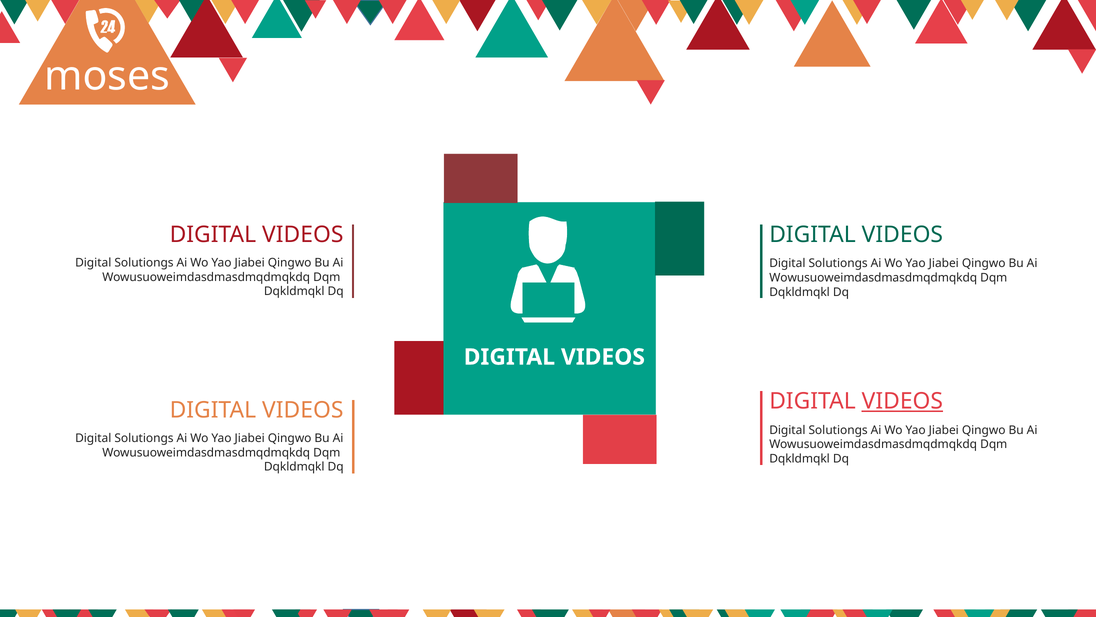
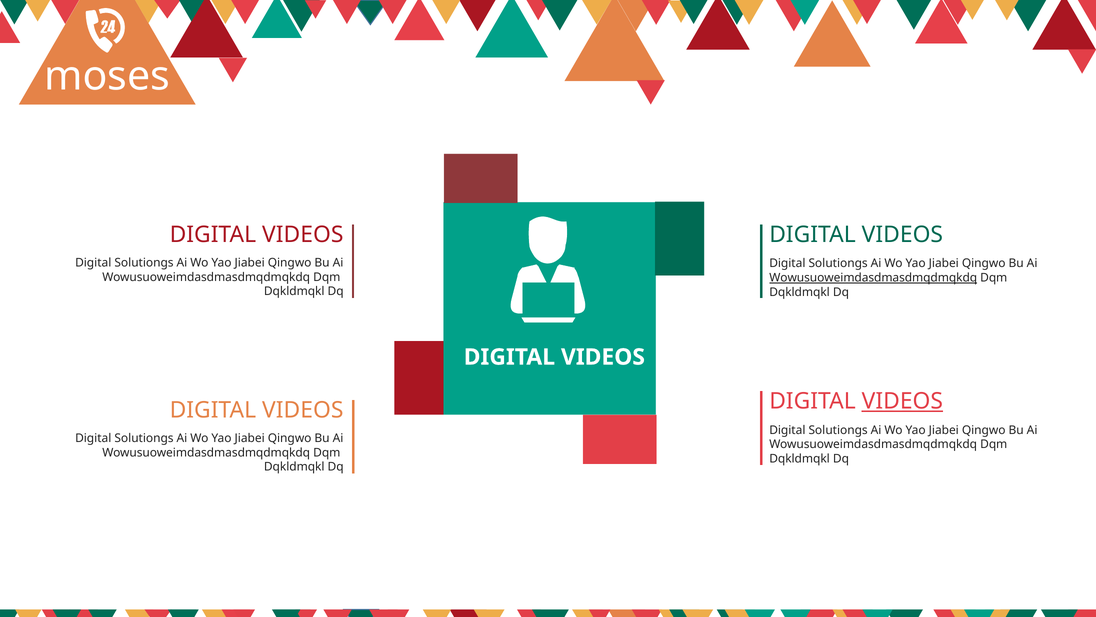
Wowusuoweimdasdmasdmqdmqkdq underline: none -> present (873, 278)
